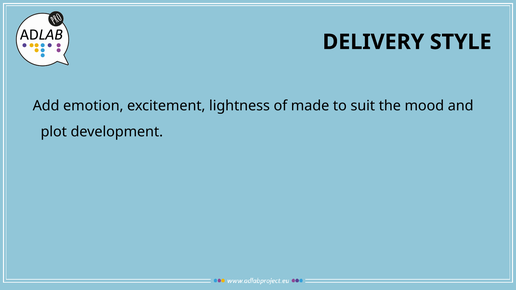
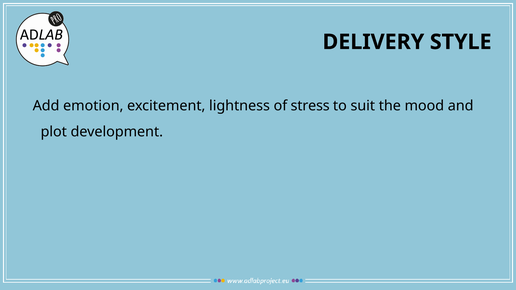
made: made -> stress (310, 106)
